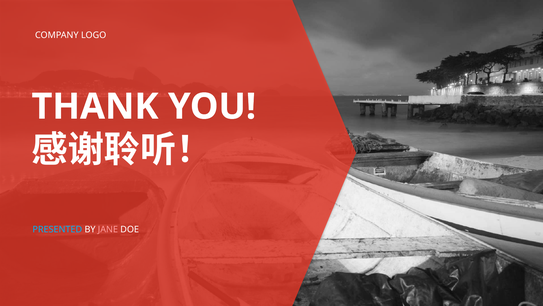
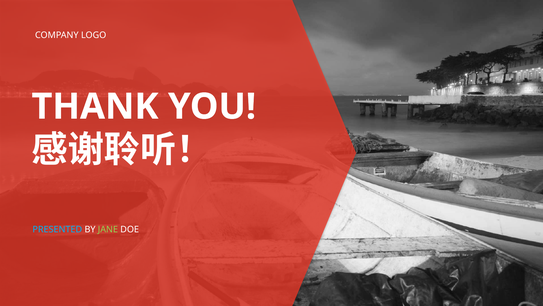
JANE colour: pink -> light green (108, 229)
